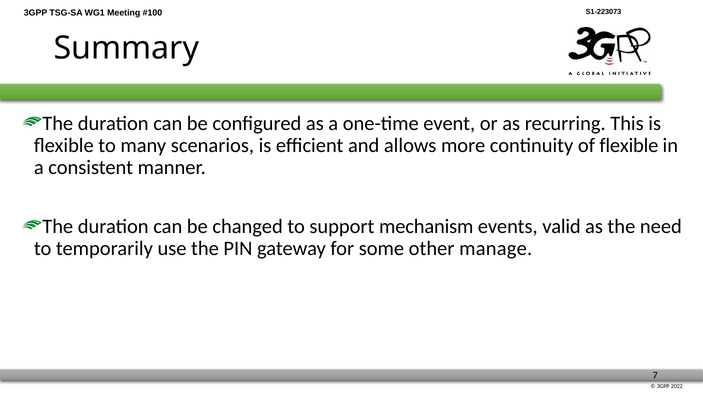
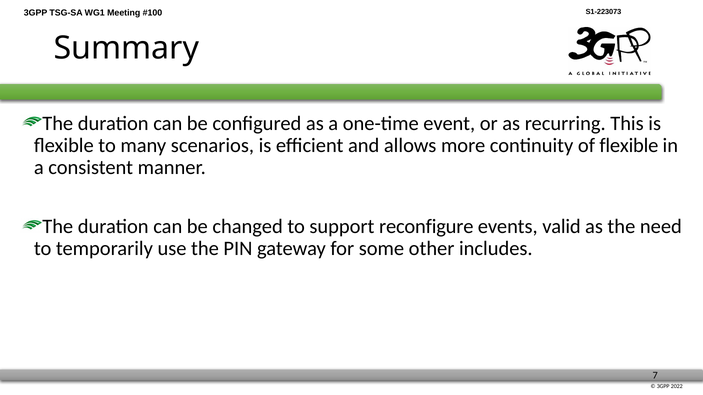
mechanism: mechanism -> reconfigure (426, 227)
manage: manage -> includes (496, 249)
